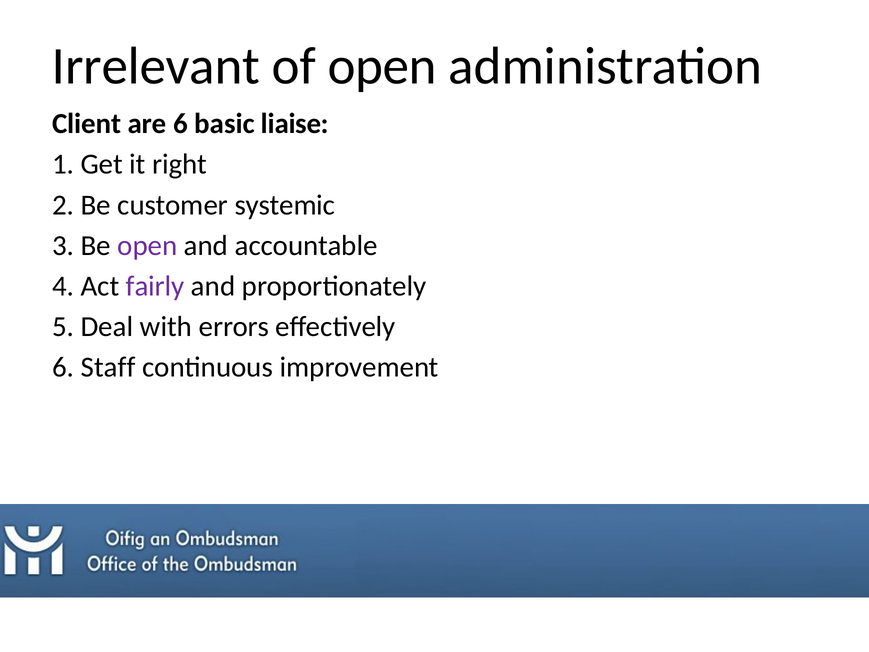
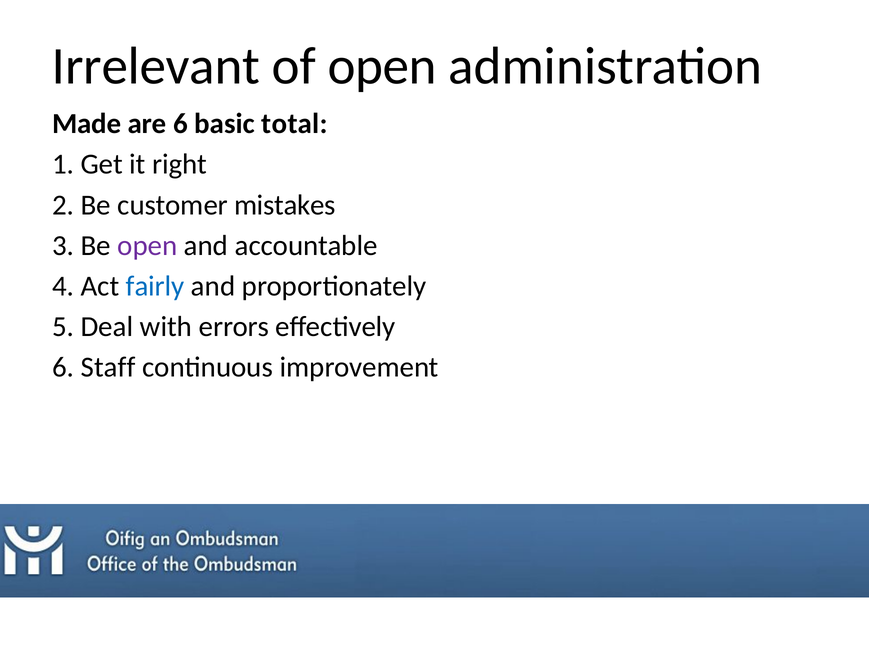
Client: Client -> Made (87, 124)
liaise: liaise -> total (295, 124)
systemic: systemic -> mistakes (285, 205)
fairly colour: purple -> blue (155, 286)
